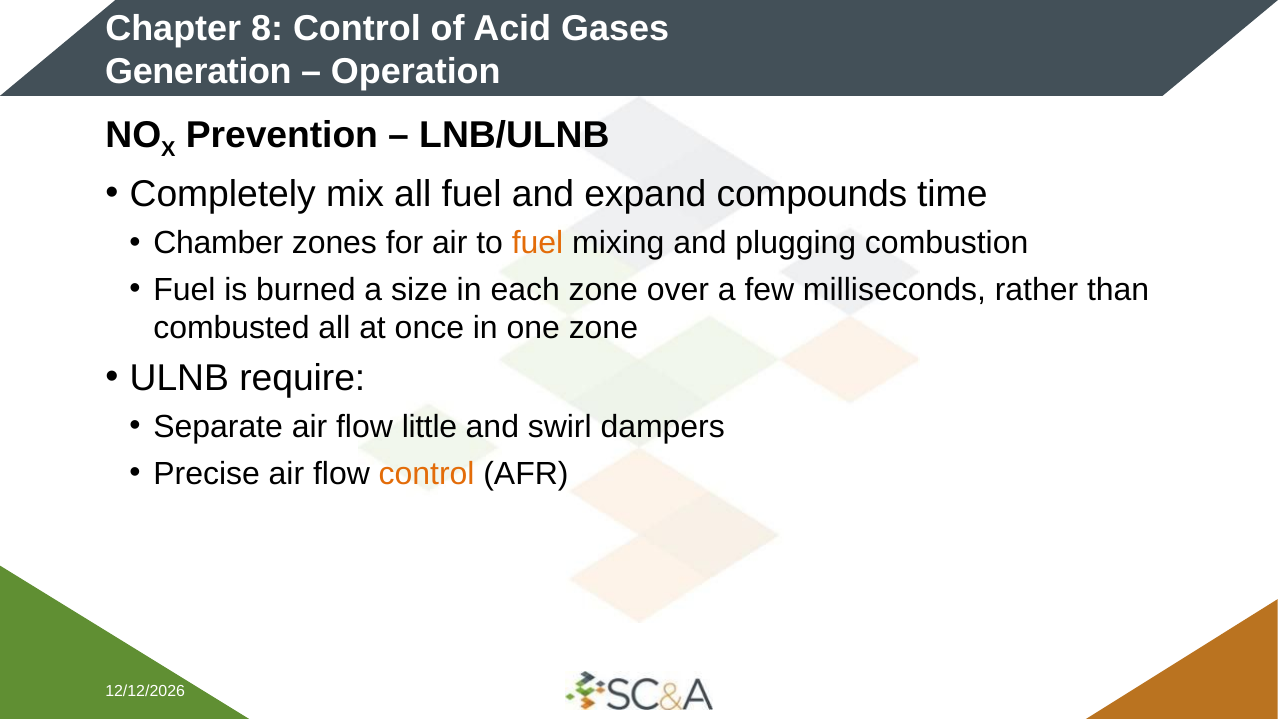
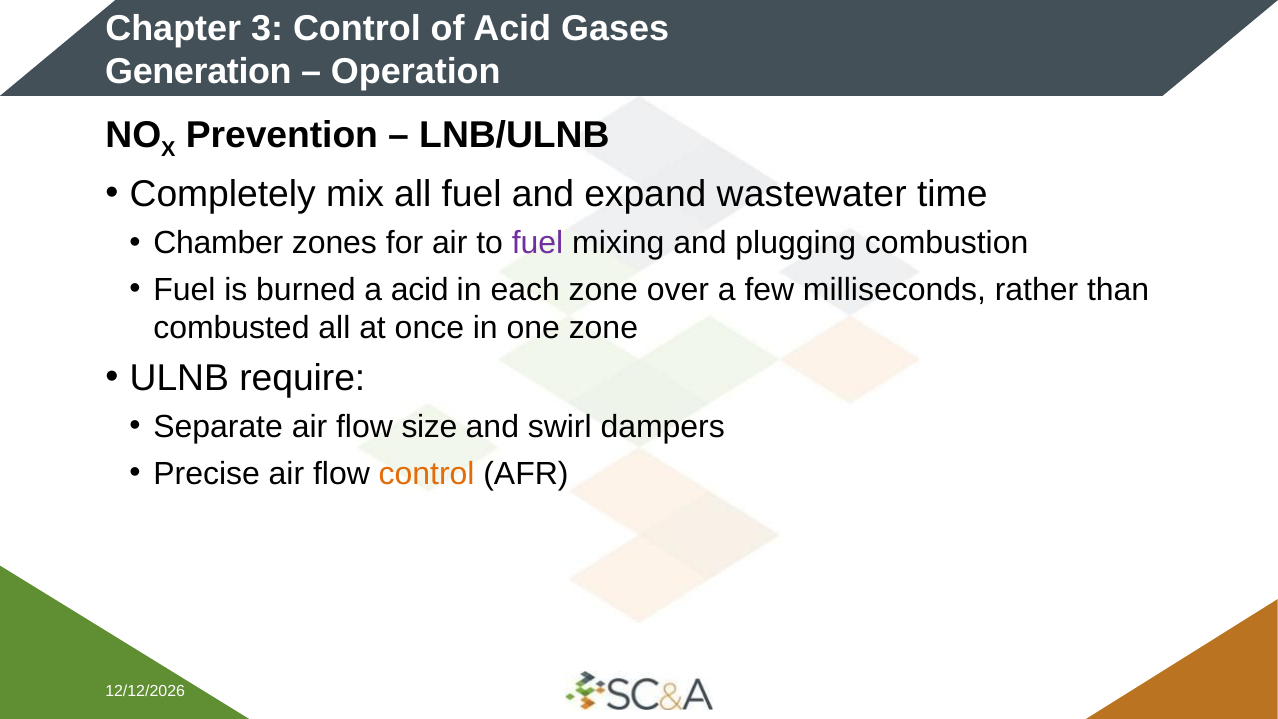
8: 8 -> 3 (267, 29)
compounds: compounds -> wastewater (812, 194)
fuel colour: orange -> purple (538, 243)
a size: size -> acid (420, 290)
little: little -> size (429, 427)
